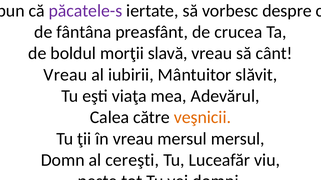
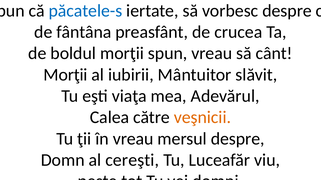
păcatele-s colour: purple -> blue (85, 11)
morţii slavă: slavă -> spun (168, 54)
Vreau: Vreau -> Morţii (66, 75)
mersul mersul: mersul -> despre (238, 139)
